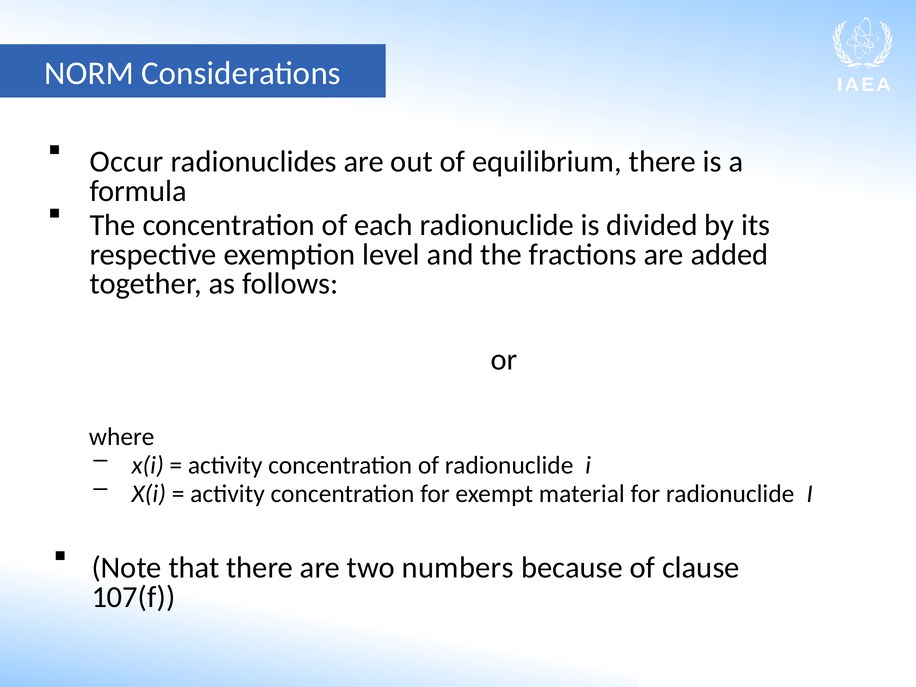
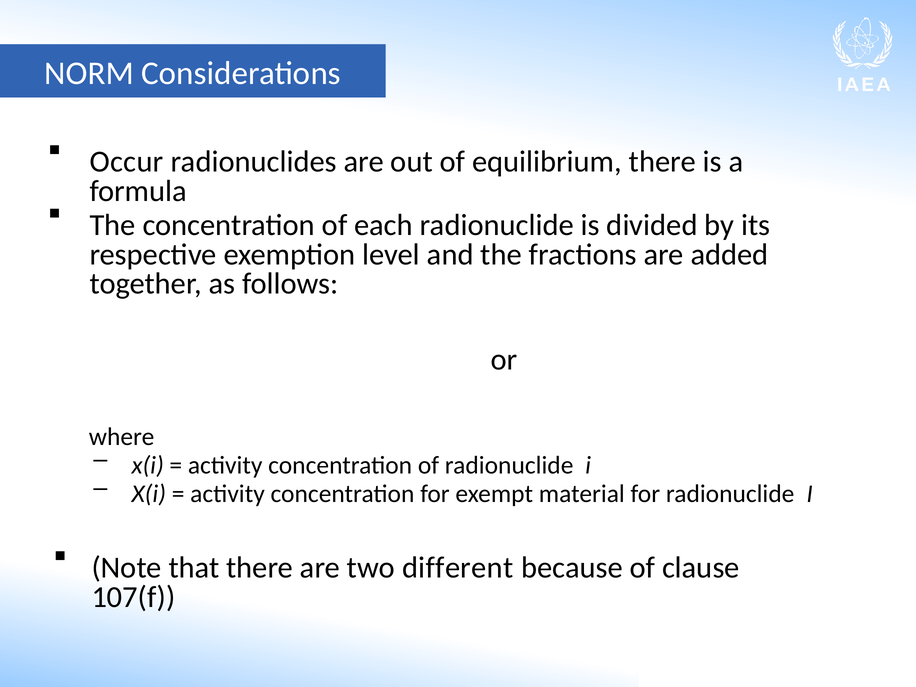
numbers: numbers -> different (458, 568)
